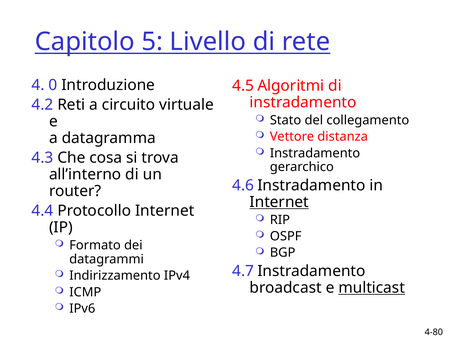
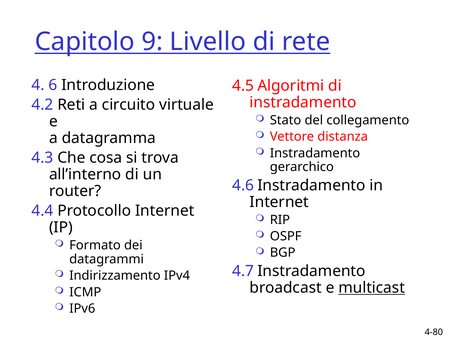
5: 5 -> 9 (152, 42)
0: 0 -> 6 (53, 85)
Internet underline: present -> none (279, 202)
